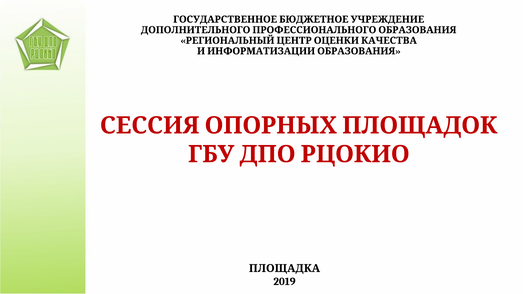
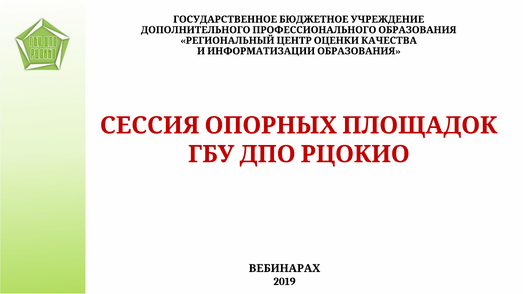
ПЛОЩАДКА: ПЛОЩАДКА -> ВЕБИНАРАХ (285, 269)
